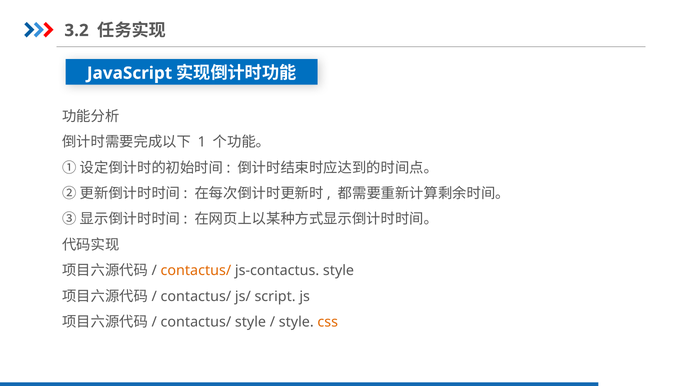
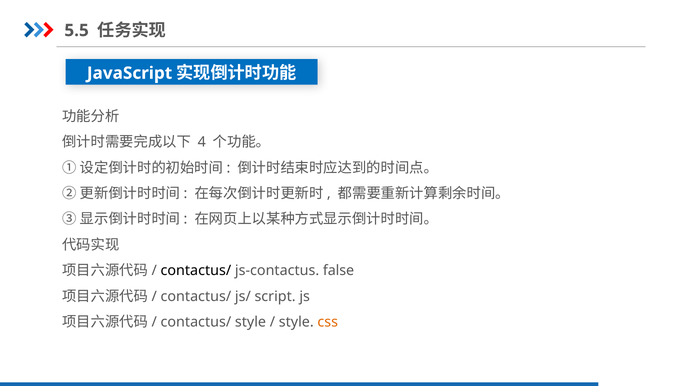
3.2: 3.2 -> 5.5 (77, 30)
1: 1 -> 4 (202, 142)
contactus/ colour: orange -> black (196, 271)
js-contactus style: style -> false (339, 271)
